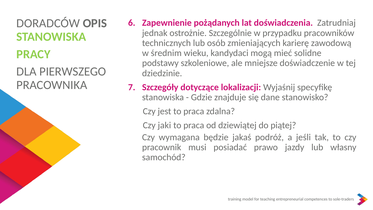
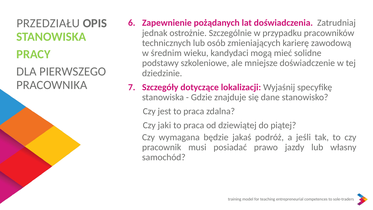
DORADCÓW: DORADCÓW -> PRZEDZIAŁU (48, 23)
